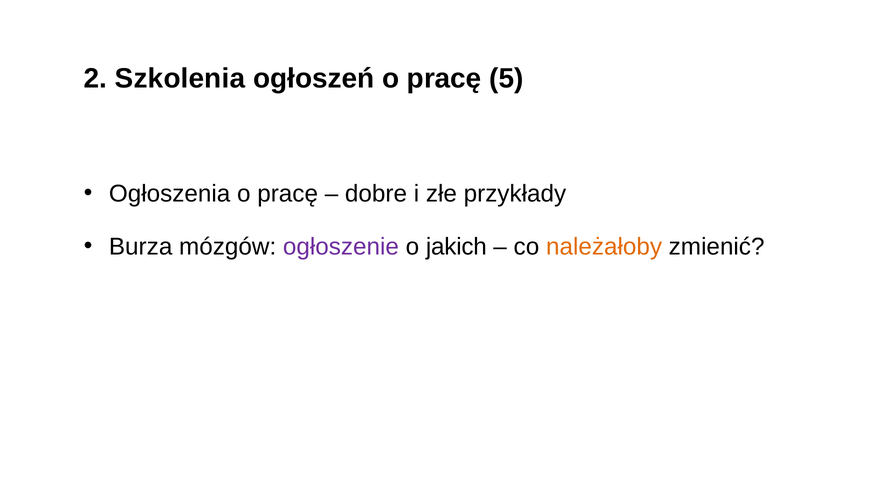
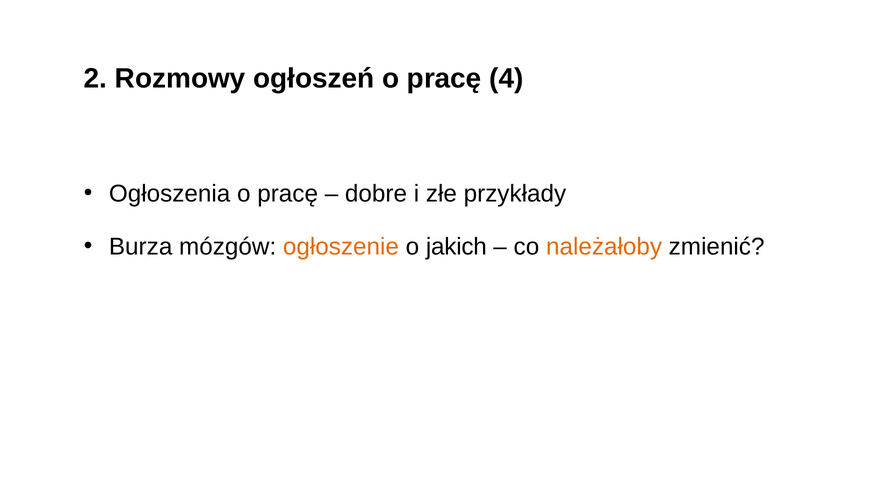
Szkolenia: Szkolenia -> Rozmowy (180, 78)
5: 5 -> 4 (506, 78)
ogłoszenie colour: purple -> orange (341, 247)
